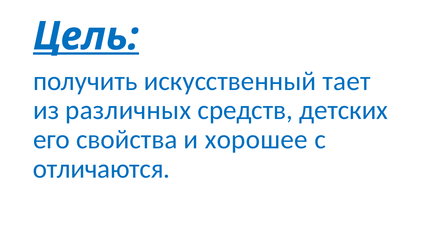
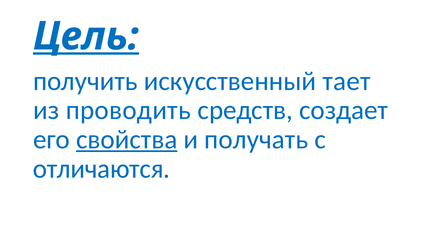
различных: различных -> проводить (128, 110)
детских: детских -> создает (344, 110)
свойства underline: none -> present (127, 140)
хорошее: хорошее -> получать (256, 140)
